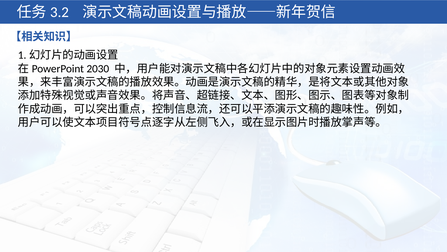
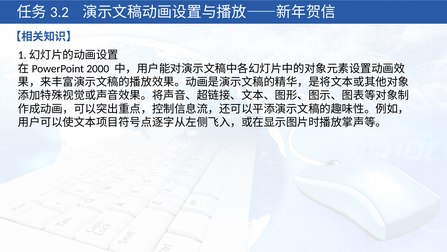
2030: 2030 -> 2000 (98, 69)
